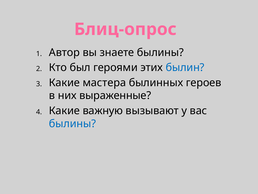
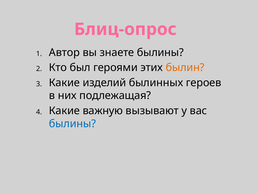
былин colour: blue -> orange (185, 67)
мастера: мастера -> изделий (104, 82)
выраженные: выраженные -> подлежащая (115, 95)
